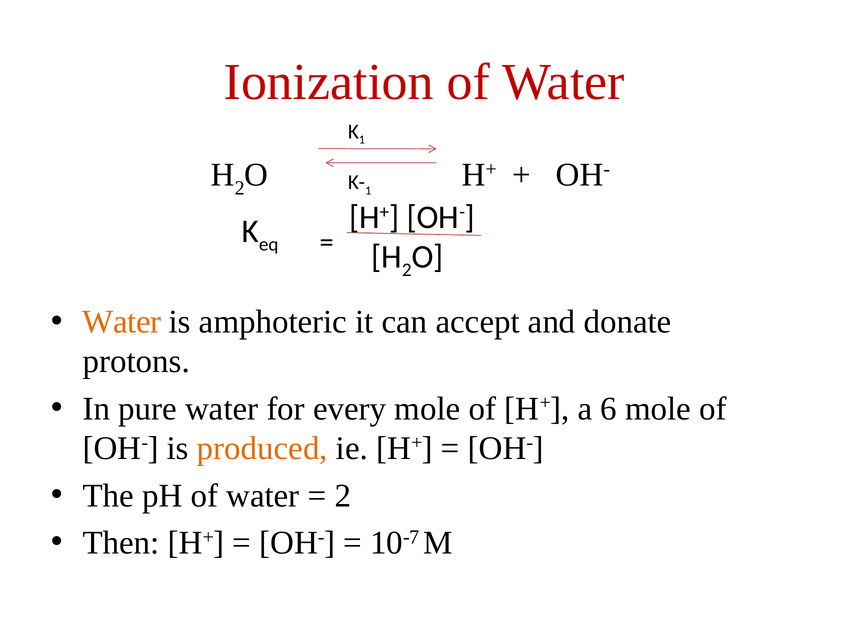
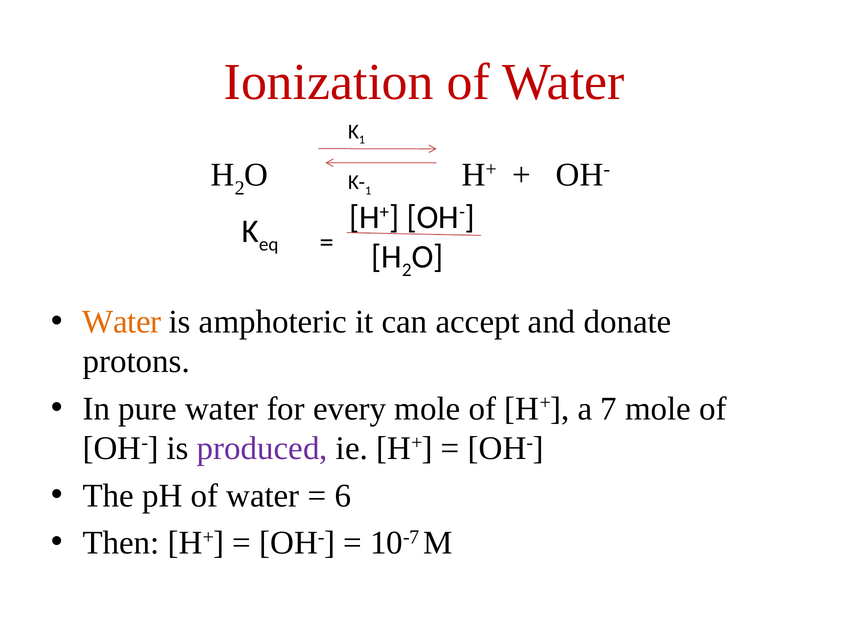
6: 6 -> 7 (609, 409)
produced colour: orange -> purple (262, 448)
2: 2 -> 6 (343, 495)
